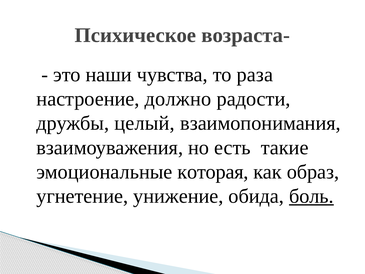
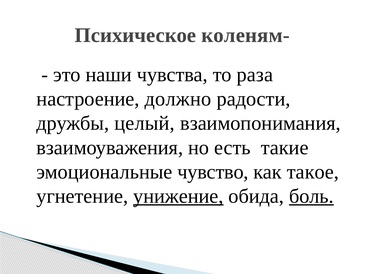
возраста-: возраста- -> коленям- (246, 35)
которая: которая -> чувство (213, 172)
образ: образ -> такое (313, 172)
унижение underline: none -> present (178, 196)
